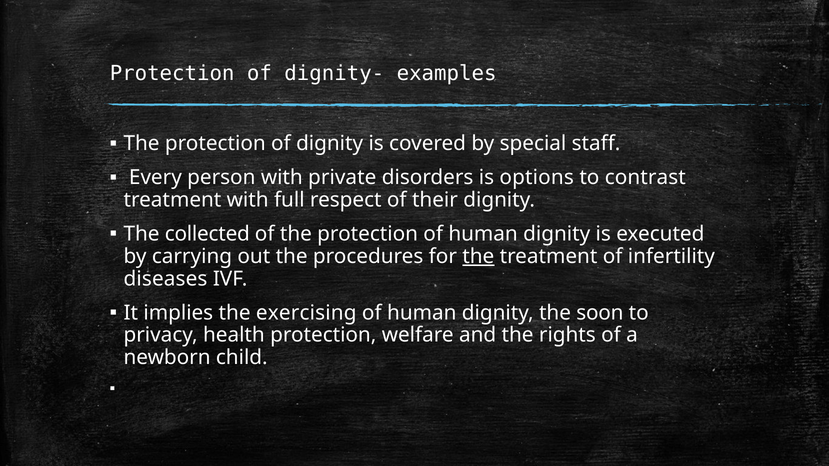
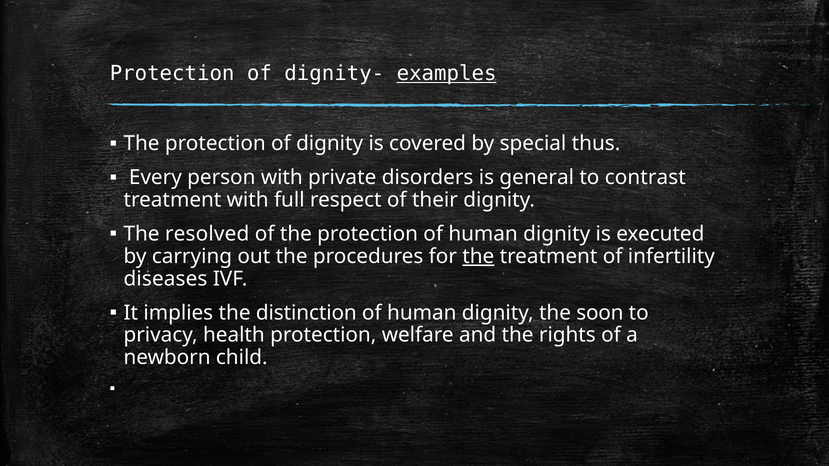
examples underline: none -> present (447, 74)
staff: staff -> thus (596, 144)
options: options -> general (537, 178)
collected: collected -> resolved (207, 234)
exercising: exercising -> distinction (306, 313)
